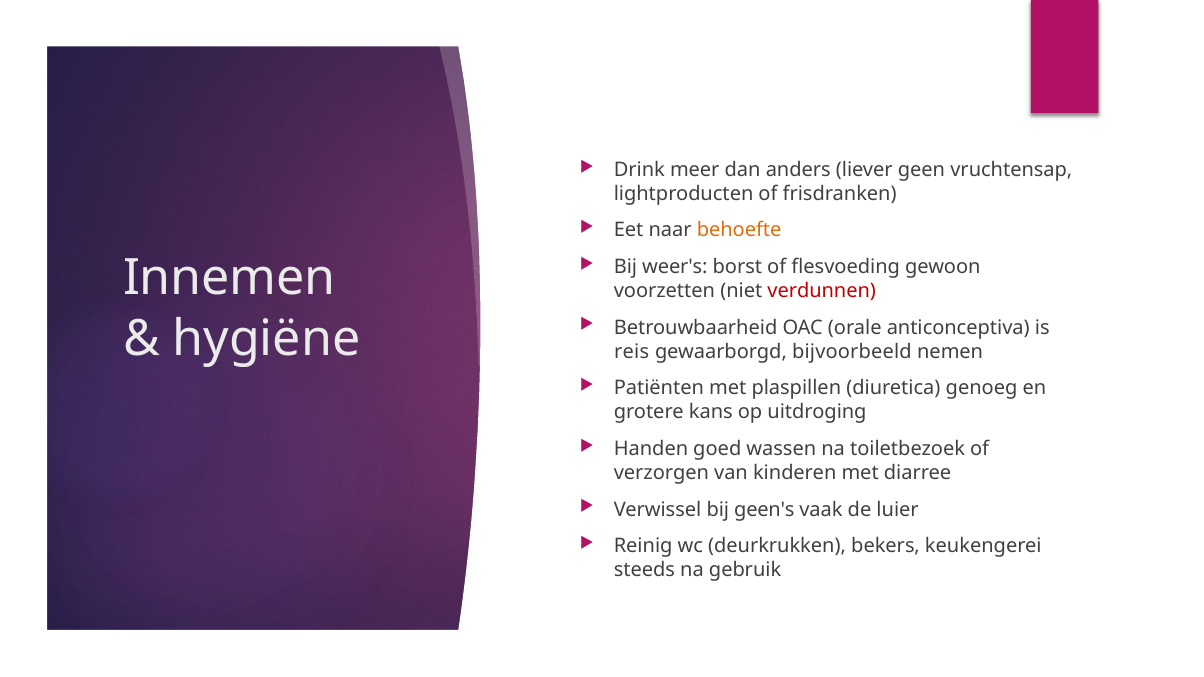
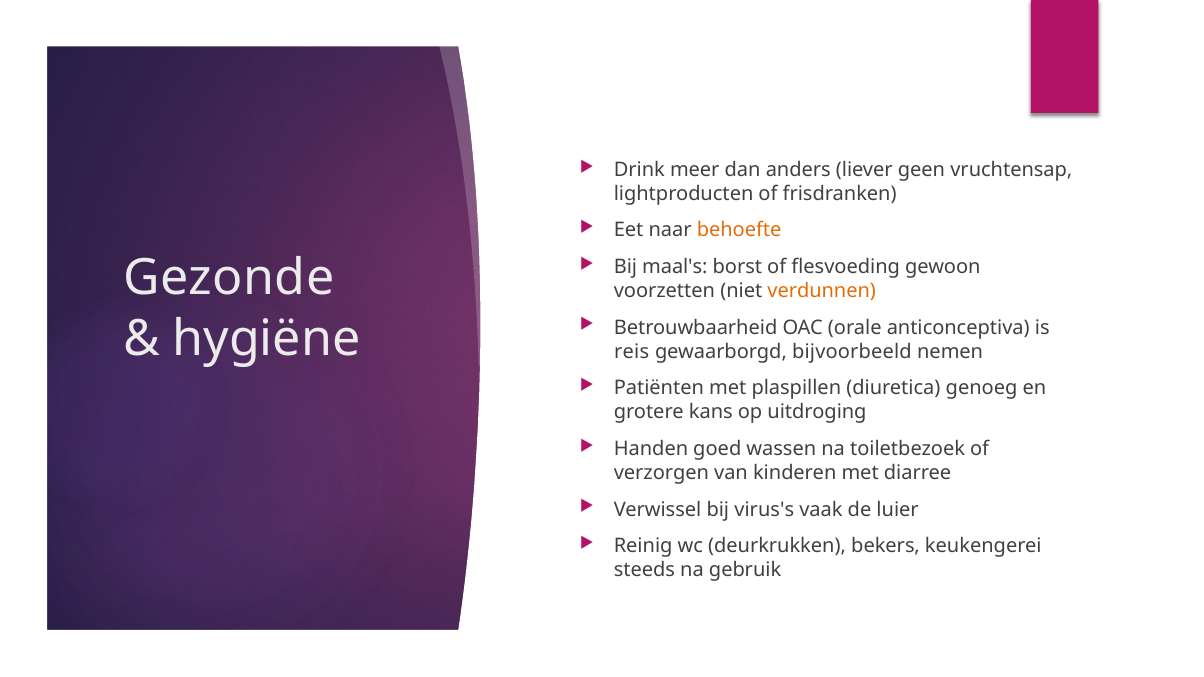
weer's: weer's -> maal's (675, 267)
Innemen: Innemen -> Gezonde (229, 278)
verdunnen colour: red -> orange (822, 291)
geen's: geen's -> virus's (764, 510)
